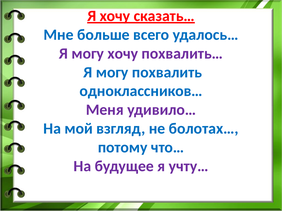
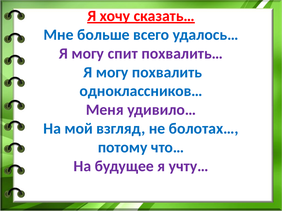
могу хочу: хочу -> спит (123, 54)
